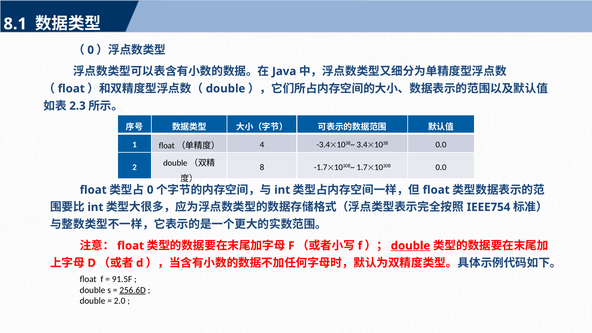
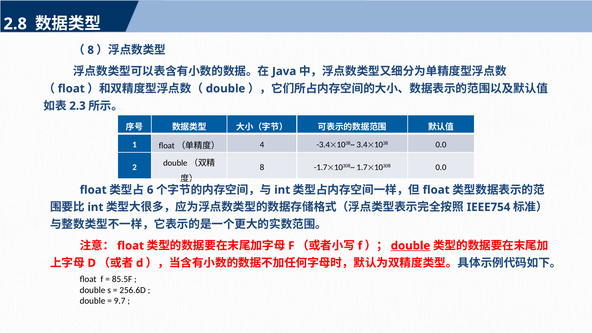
8.1: 8.1 -> 2.8 (15, 24)
0: 0 -> 8 (91, 50)
0: 0 -> 6 (150, 190)
91.5F: 91.5F -> 85.5F (122, 279)
256.6D underline: present -> none (133, 290)
2.0: 2.0 -> 9.7 (120, 301)
